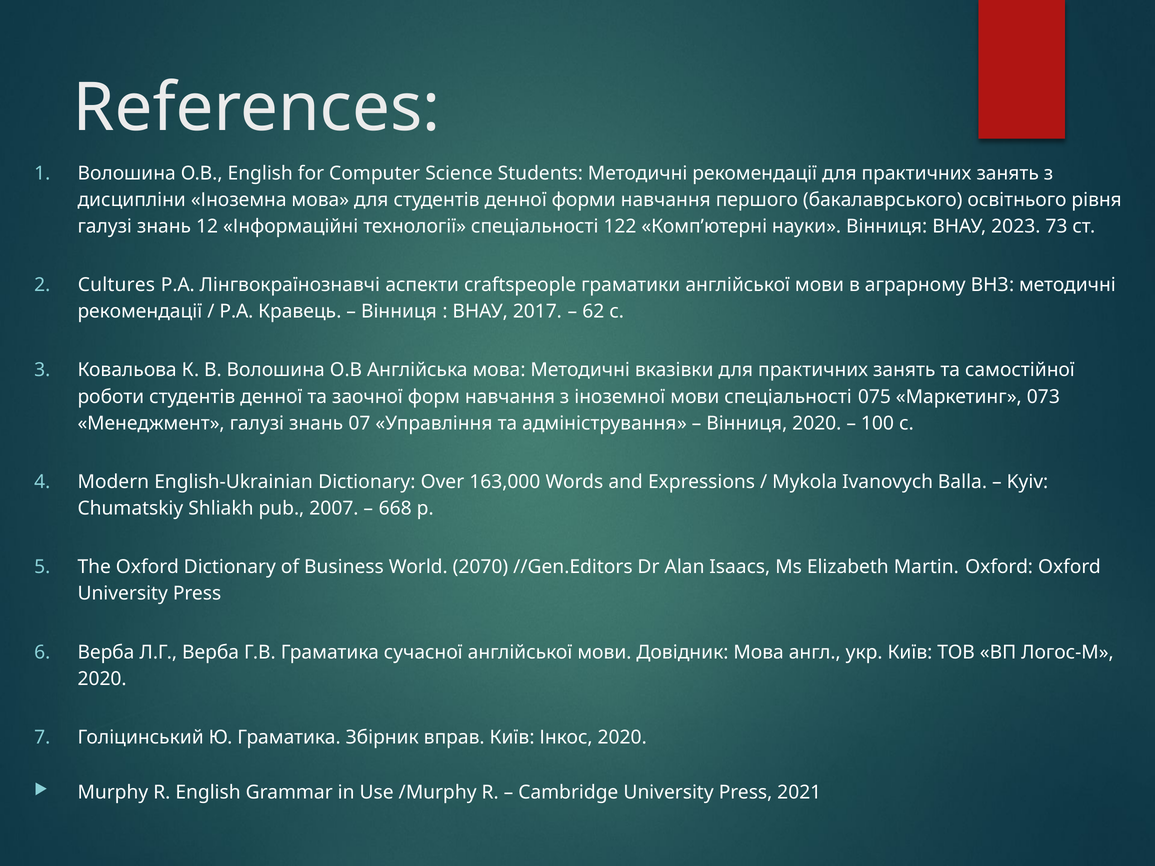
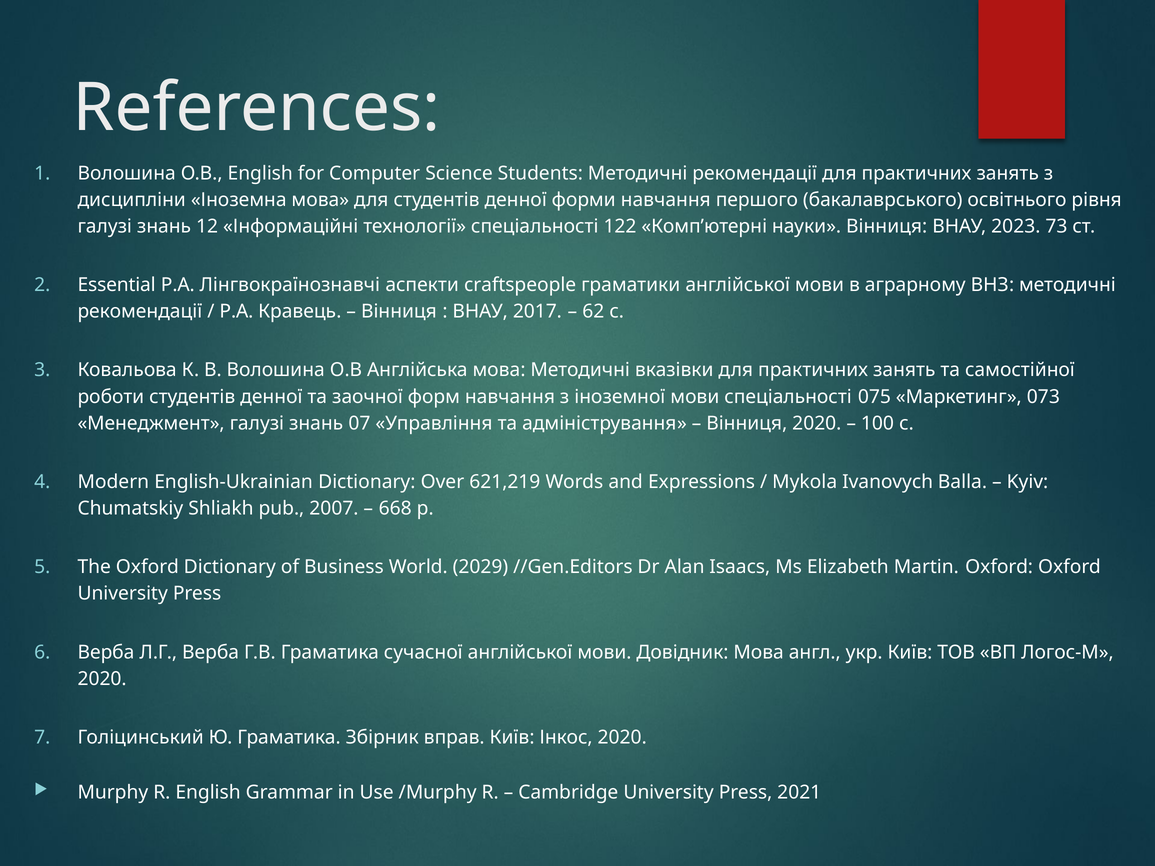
Cultures: Cultures -> Essential (117, 285)
163,000: 163,000 -> 621,219 (505, 482)
2070: 2070 -> 2029 (480, 567)
